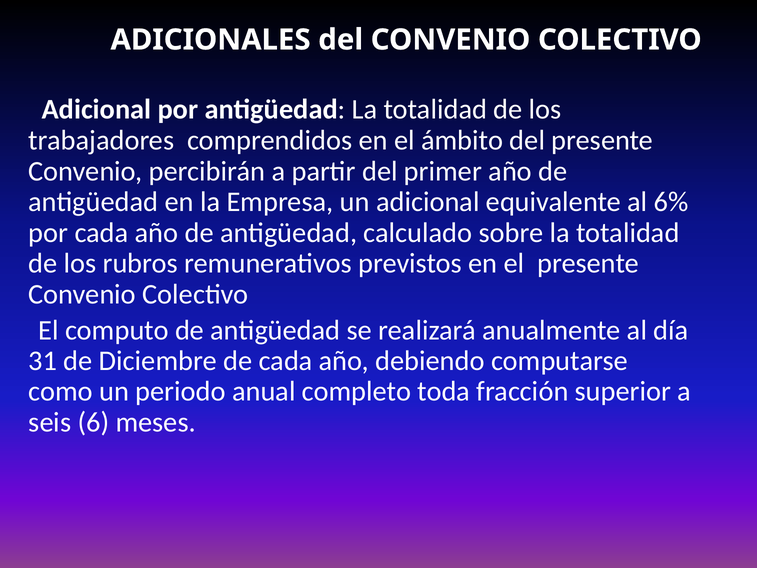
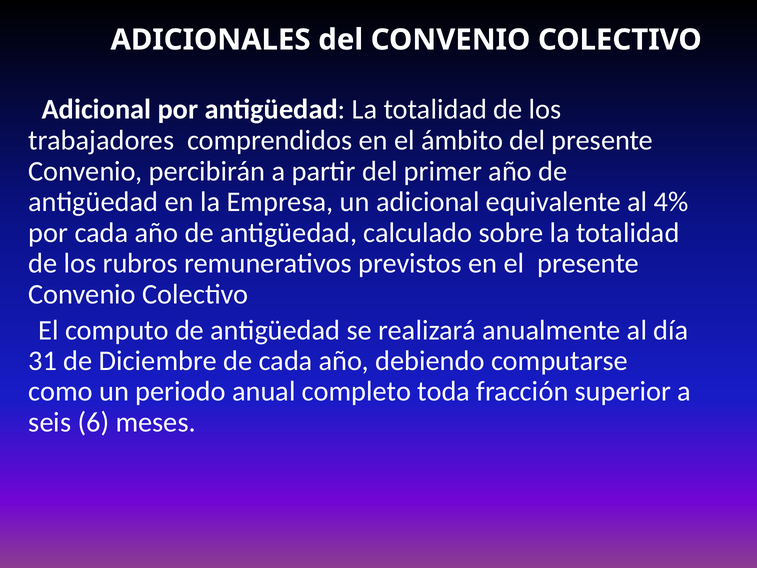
6%: 6% -> 4% (671, 202)
